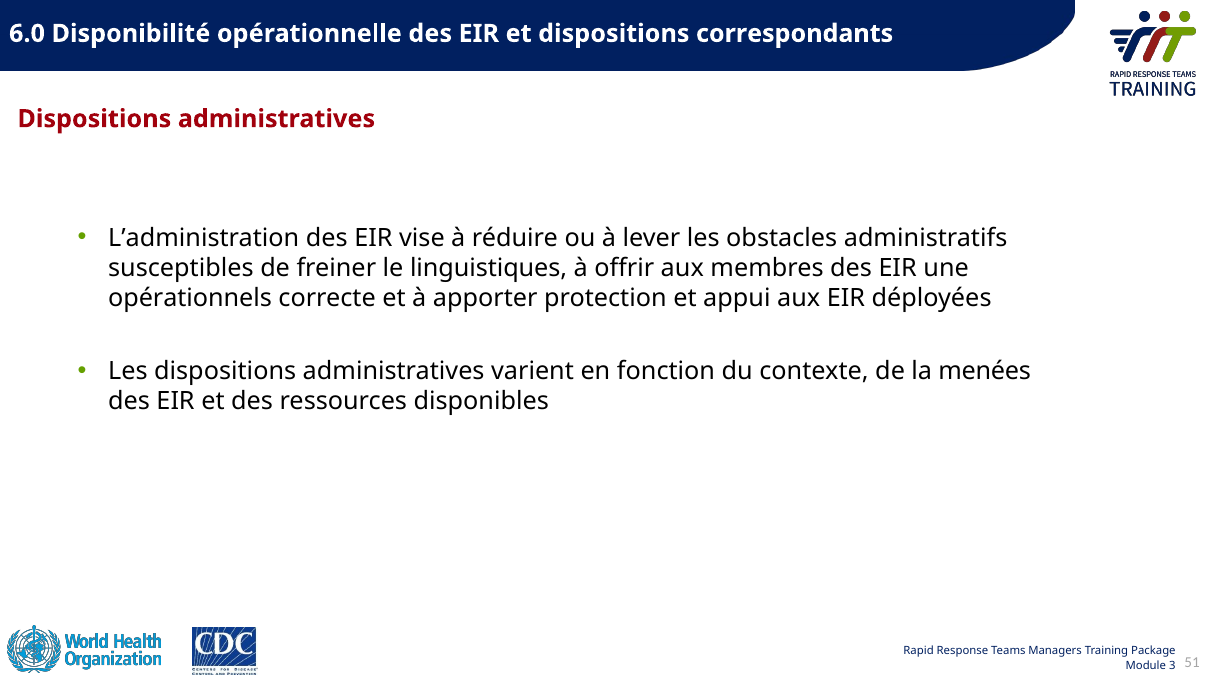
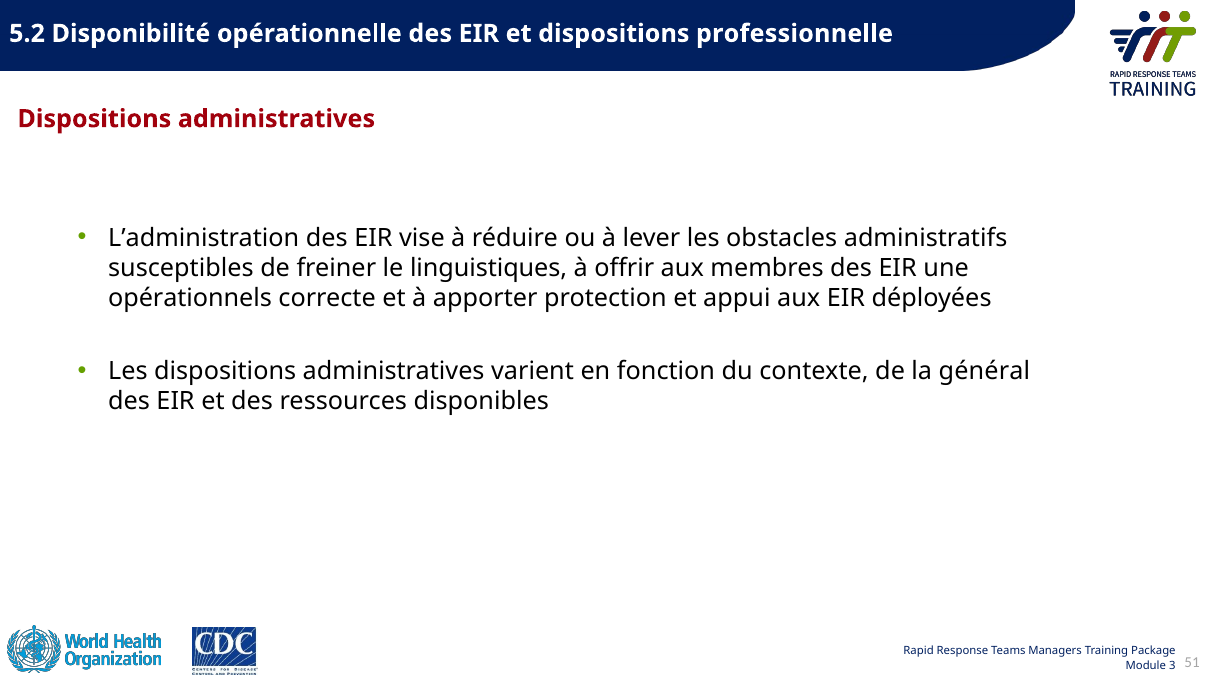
6.0: 6.0 -> 5.2 (27, 34)
correspondants: correspondants -> professionnelle (794, 34)
menées: menées -> général (984, 371)
